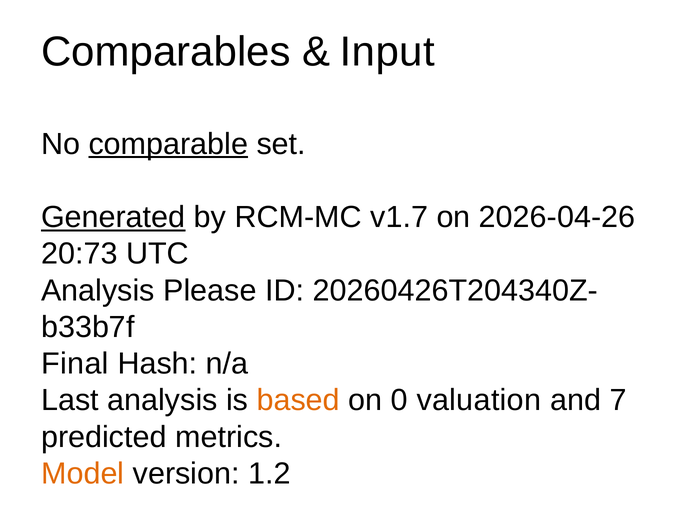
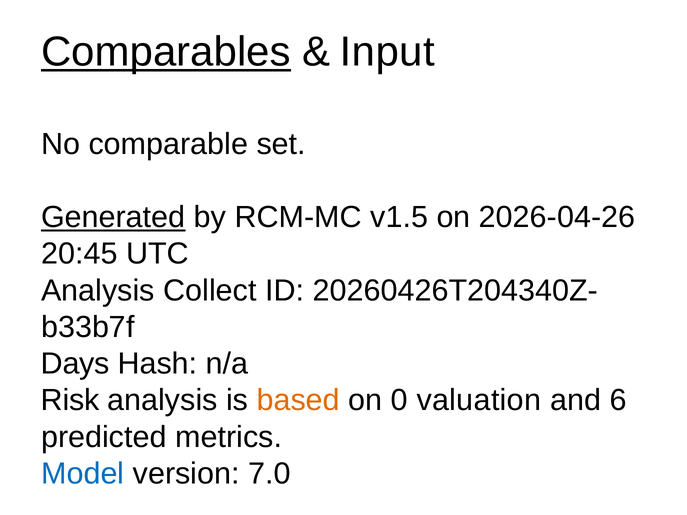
Comparables underline: none -> present (166, 52)
comparable underline: present -> none (168, 144)
v1.7: v1.7 -> v1.5 (399, 217)
20:73: 20:73 -> 20:45 (79, 254)
Please: Please -> Collect (210, 291)
Final: Final -> Days (75, 364)
Last: Last -> Risk (70, 401)
7: 7 -> 6 (618, 401)
Model colour: orange -> blue (83, 474)
1.2: 1.2 -> 7.0 (269, 474)
